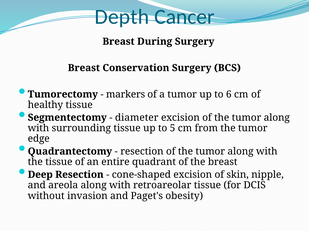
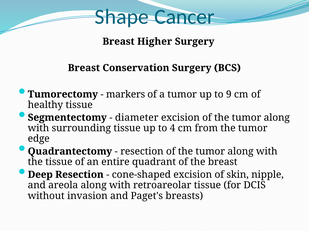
Depth: Depth -> Shape (122, 17)
During: During -> Higher (155, 42)
6: 6 -> 9 (229, 95)
5: 5 -> 4 (173, 129)
obesity: obesity -> breasts (184, 196)
